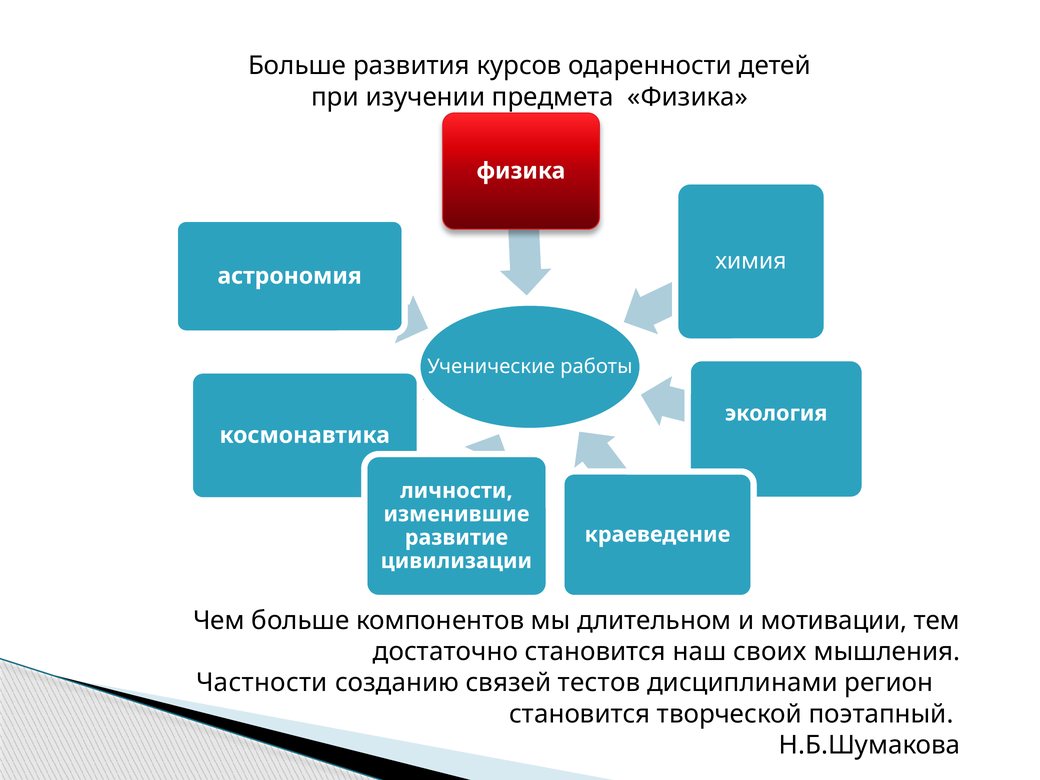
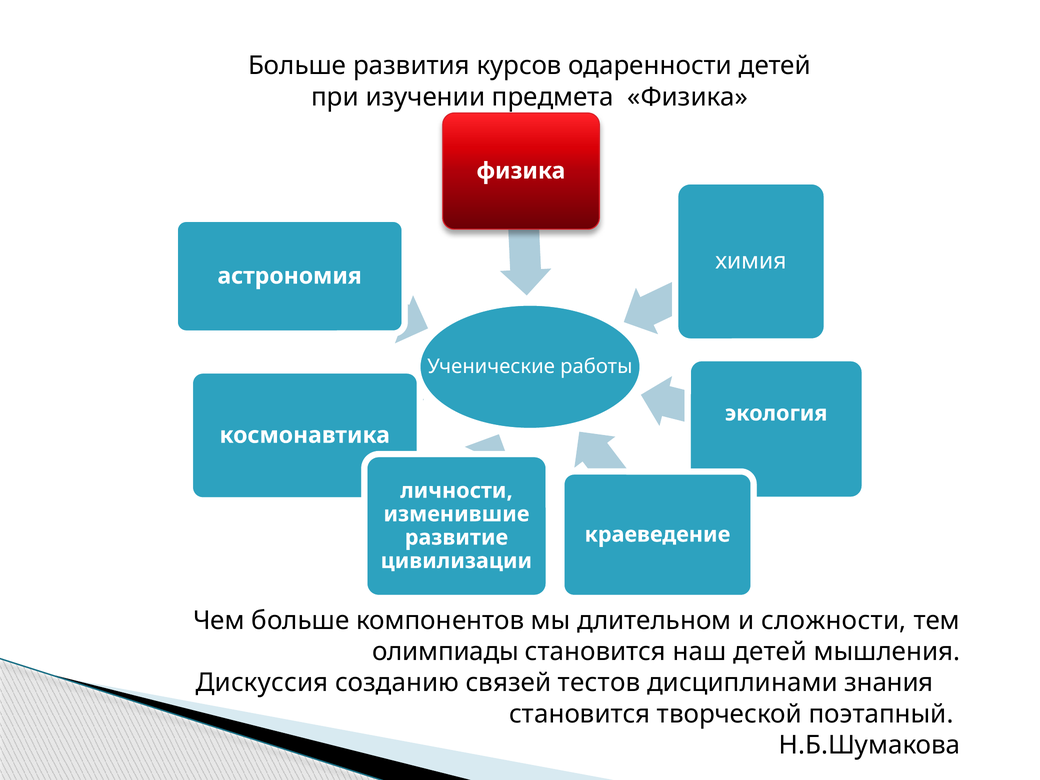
мотивации: мотивации -> сложности (834, 620)
достаточно: достаточно -> олимпиады (446, 652)
наш своих: своих -> детей (770, 652)
Частности: Частности -> Дискуссия (262, 683)
регион: регион -> знания (889, 683)
